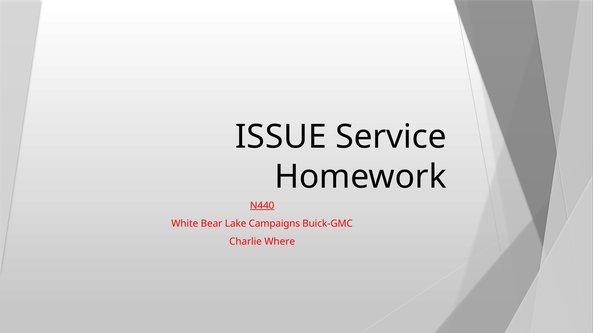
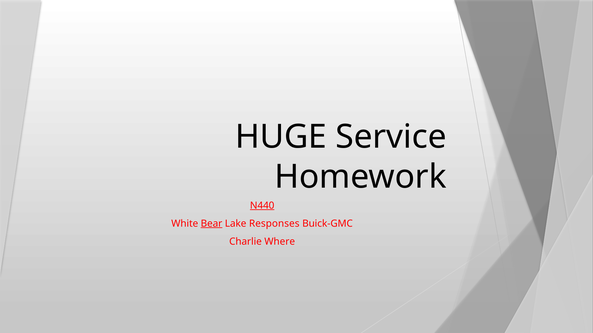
ISSUE: ISSUE -> HUGE (281, 137)
Bear underline: none -> present (212, 224)
Campaigns: Campaigns -> Responses (274, 224)
